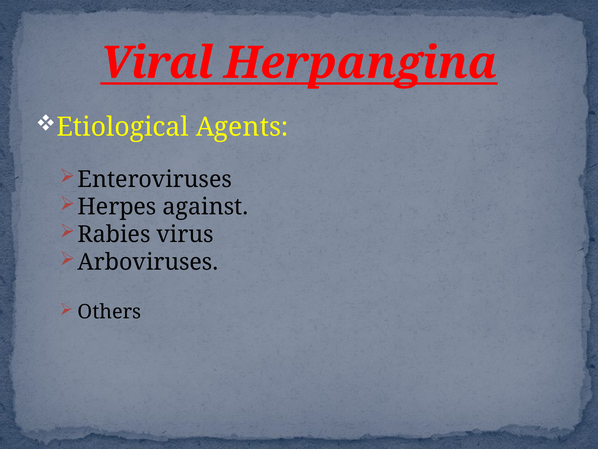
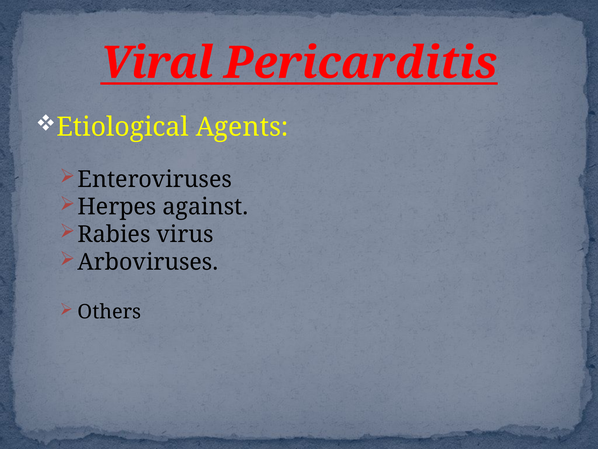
Herpangina: Herpangina -> Pericarditis (361, 63)
